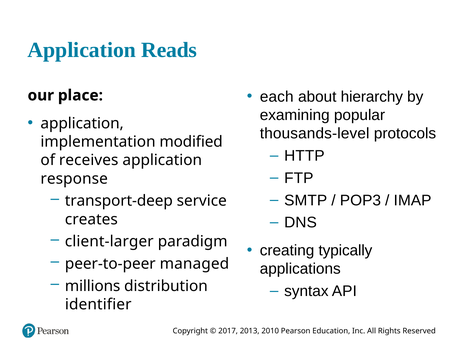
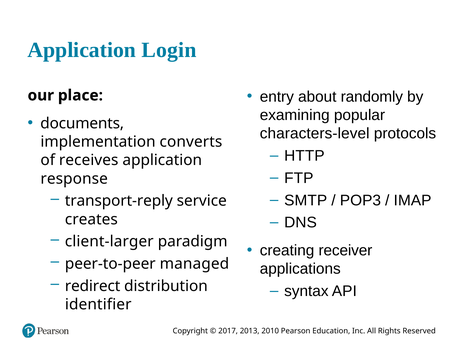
Reads: Reads -> Login (169, 50)
each: each -> entry (277, 97)
hierarchy: hierarchy -> randomly (372, 97)
application: application -> documents (82, 123)
thousands-level: thousands-level -> characters-level (315, 134)
modified: modified -> converts (191, 142)
transport-deep: transport-deep -> transport-reply (119, 201)
typically: typically -> receiver (345, 250)
millions: millions -> redirect (93, 286)
